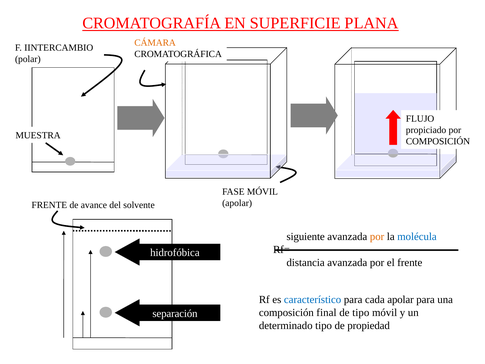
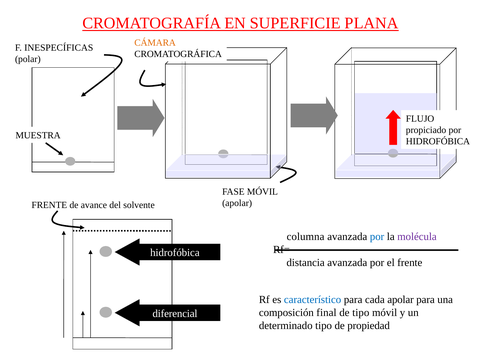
IINTERCAMBIO: IINTERCAMBIO -> INESPECÍFICAS (59, 48)
COMPOSICIÓN: COMPOSICIÓN -> HIDROFÓBICA (438, 141)
siguiente: siguiente -> columna (306, 237)
por colour: orange -> blue (377, 237)
molécula colour: blue -> purple (417, 237)
separación: separación -> diferencial (175, 313)
